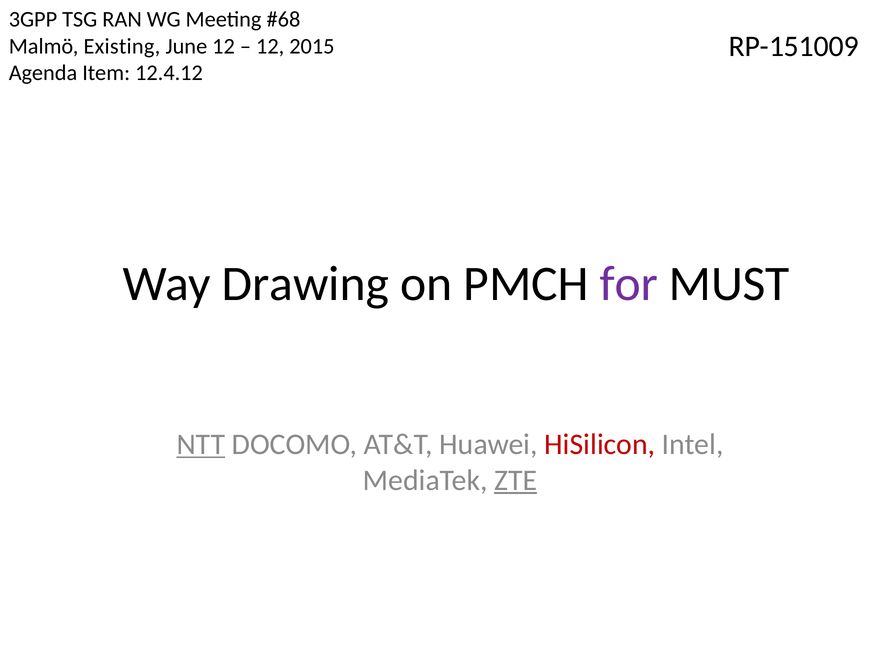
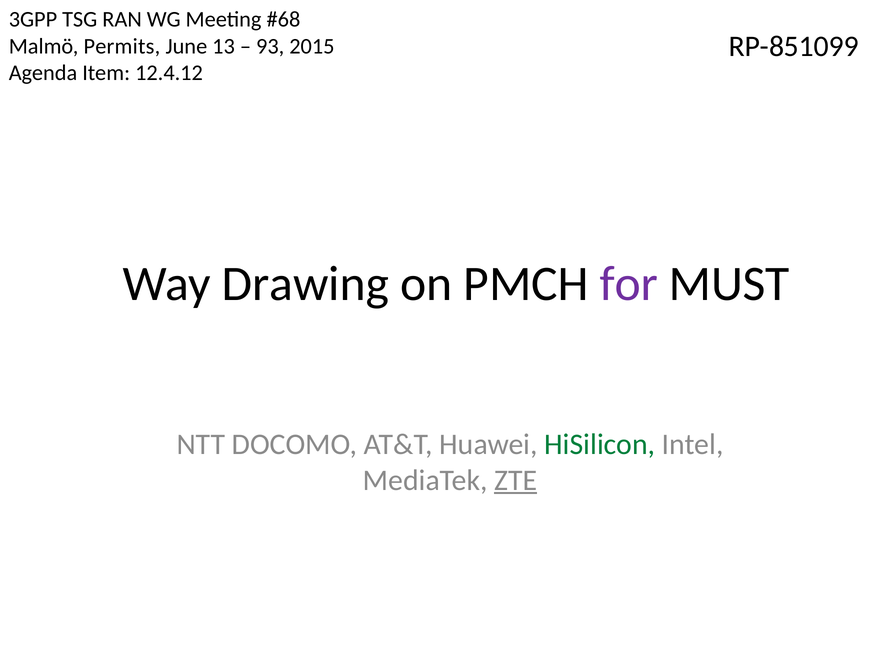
RP-151009: RP-151009 -> RP-851099 (794, 46)
Existing: Existing -> Permits (122, 46)
June 12: 12 -> 13 (224, 46)
12: 12 -> 93 (270, 46)
NTT underline: present -> none (201, 444)
HiSilicon colour: red -> green (600, 444)
